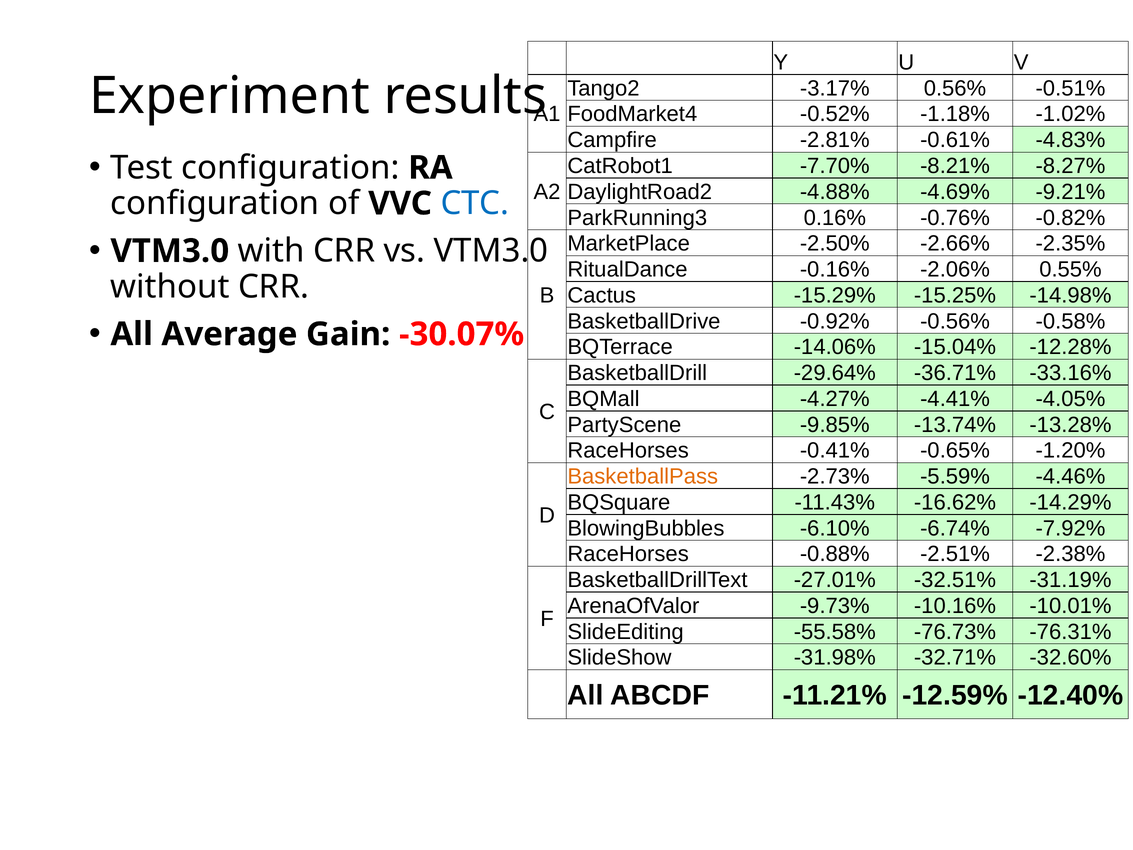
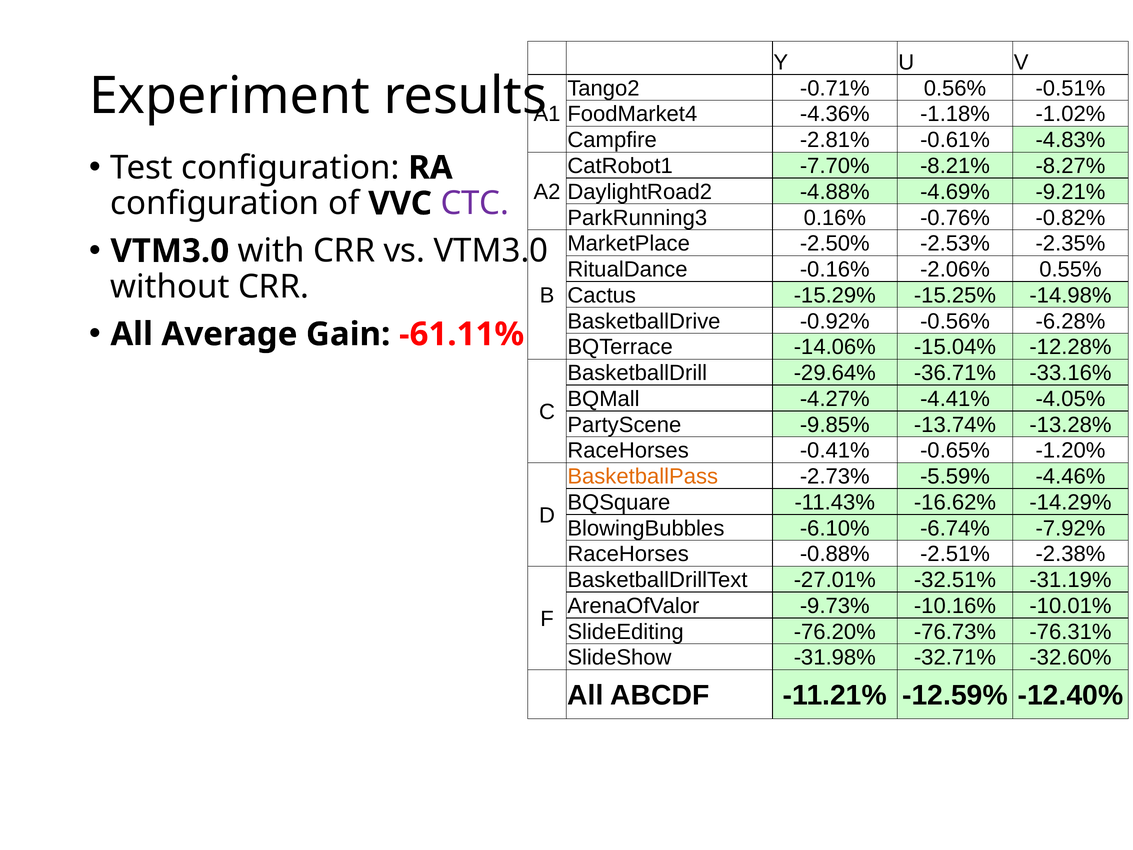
-3.17%: -3.17% -> -0.71% (835, 88)
-0.52%: -0.52% -> -4.36% (835, 114)
CTC colour: blue -> purple (475, 203)
-2.66%: -2.66% -> -2.53% (955, 244)
-0.58%: -0.58% -> -6.28% (1071, 321)
-30.07%: -30.07% -> -61.11% (462, 334)
-55.58%: -55.58% -> -76.20% (835, 632)
